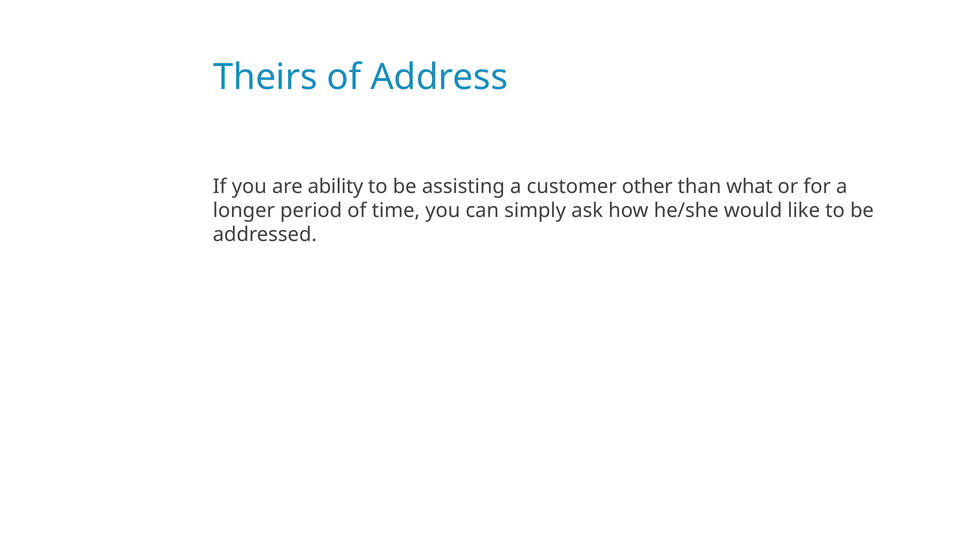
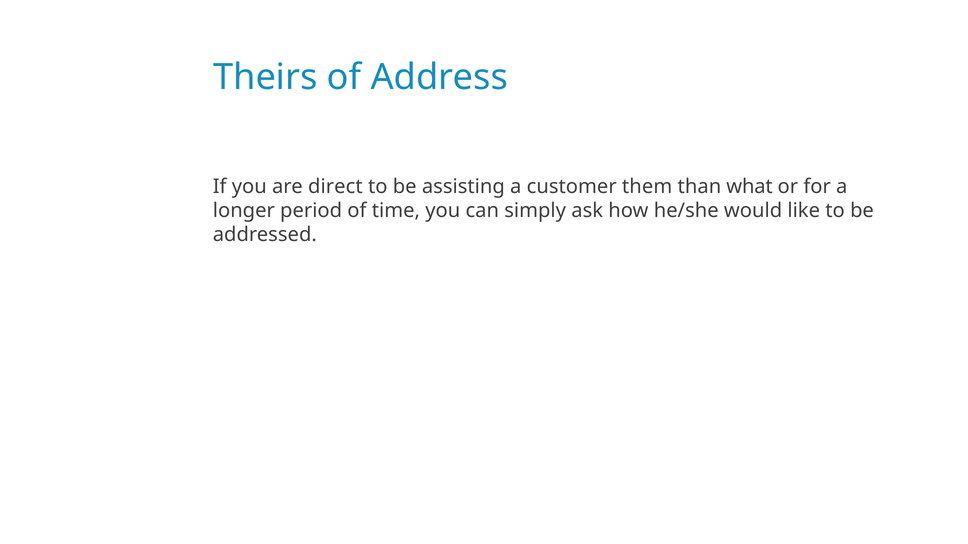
ability: ability -> direct (335, 187)
other: other -> them (647, 187)
